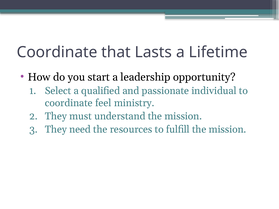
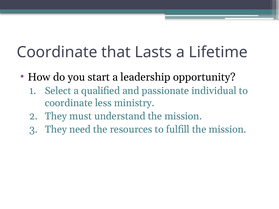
feel: feel -> less (103, 103)
